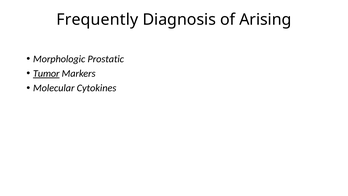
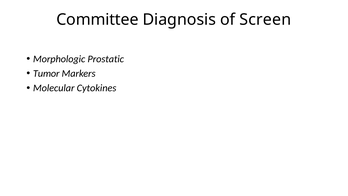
Frequently: Frequently -> Committee (97, 20)
Arising: Arising -> Screen (265, 20)
Tumor underline: present -> none (46, 73)
